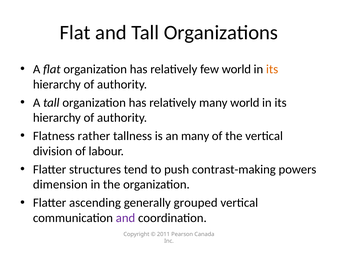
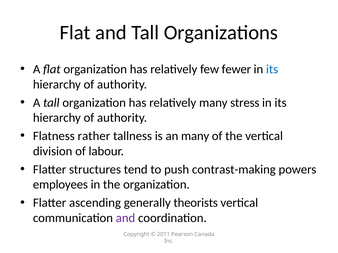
few world: world -> fewer (236, 69)
its colour: orange -> blue (272, 69)
many world: world -> stress (245, 103)
dimension: dimension -> employees (60, 185)
grouped: grouped -> theorists (196, 203)
